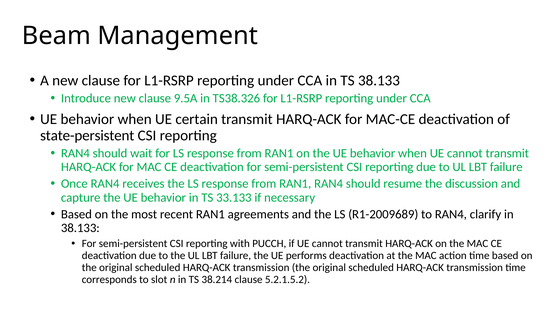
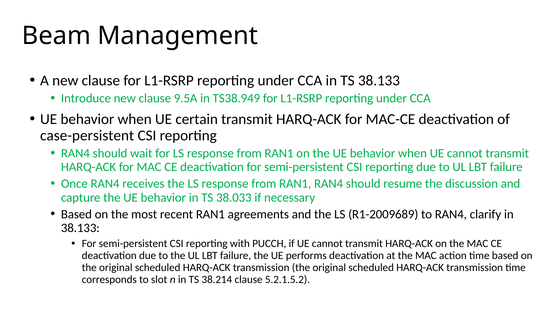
TS38.326: TS38.326 -> TS38.949 (236, 98)
state-persistent: state-persistent -> case-persistent (87, 135)
33.133: 33.133 -> 38.033 (234, 197)
